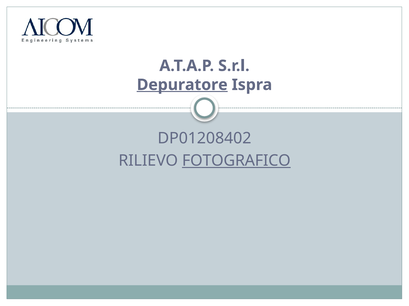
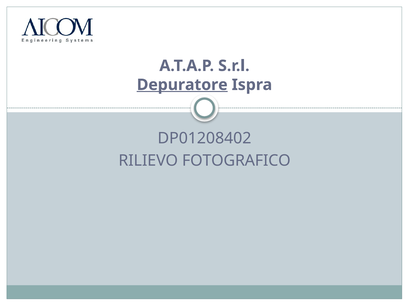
FOTOGRAFICO underline: present -> none (236, 161)
